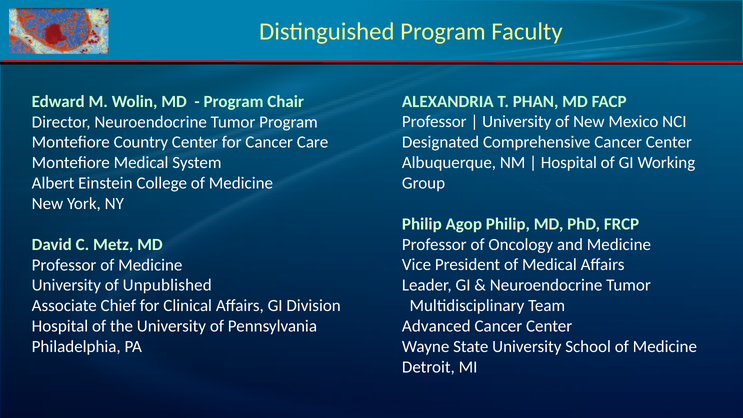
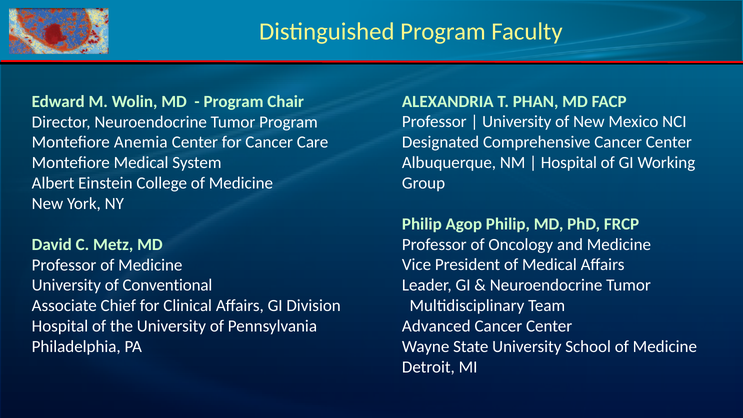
Country: Country -> Anemia (141, 142)
Unpublished: Unpublished -> Conventional (167, 285)
